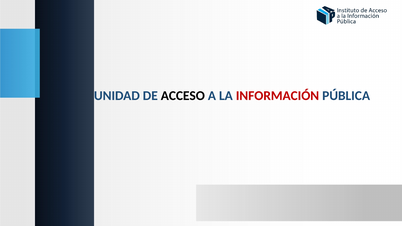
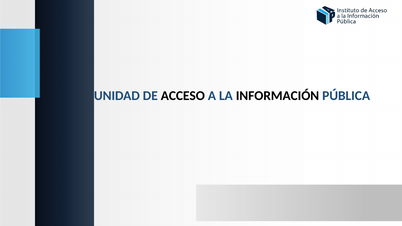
INFORMACIÓN colour: red -> black (277, 96)
